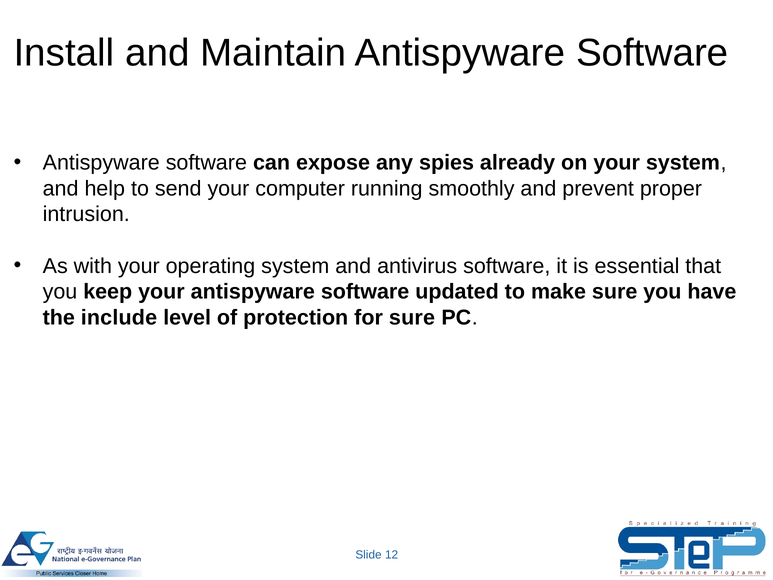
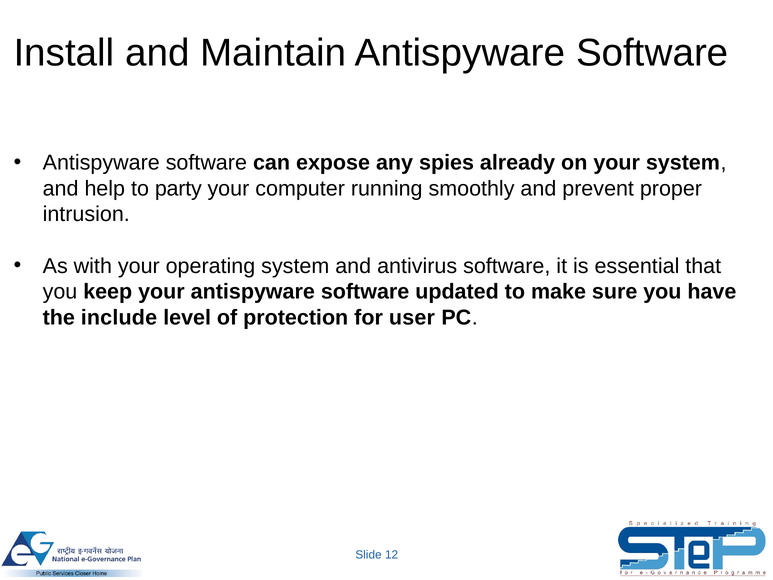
send: send -> party (178, 188)
for sure: sure -> user (412, 317)
